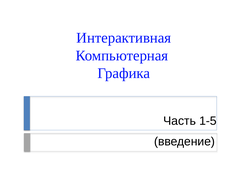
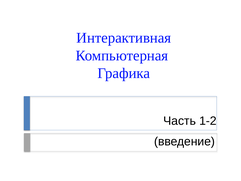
1-5: 1-5 -> 1-2 (208, 121)
